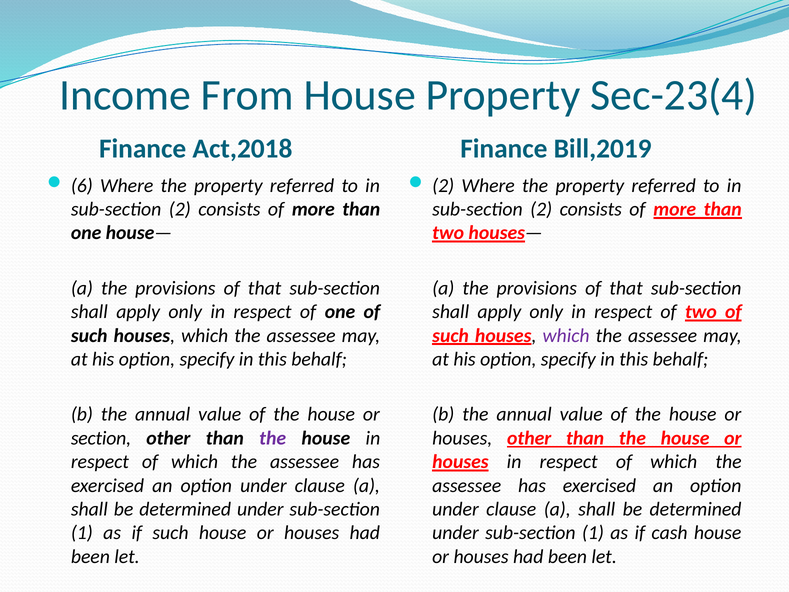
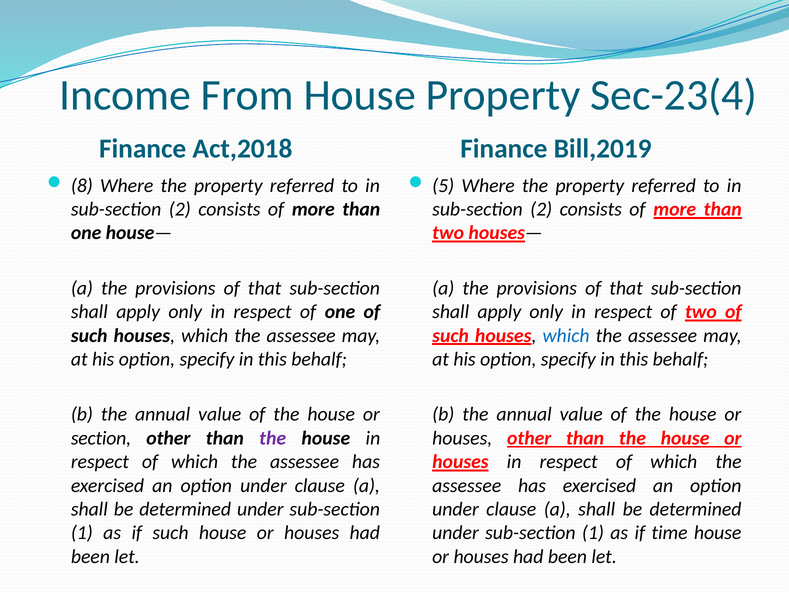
6: 6 -> 8 (82, 185)
2: 2 -> 5 (443, 185)
which colour: purple -> blue (566, 335)
cash: cash -> time (670, 533)
